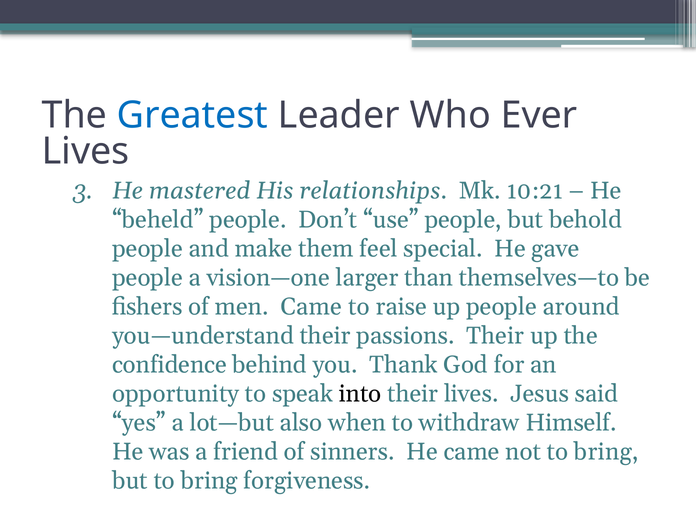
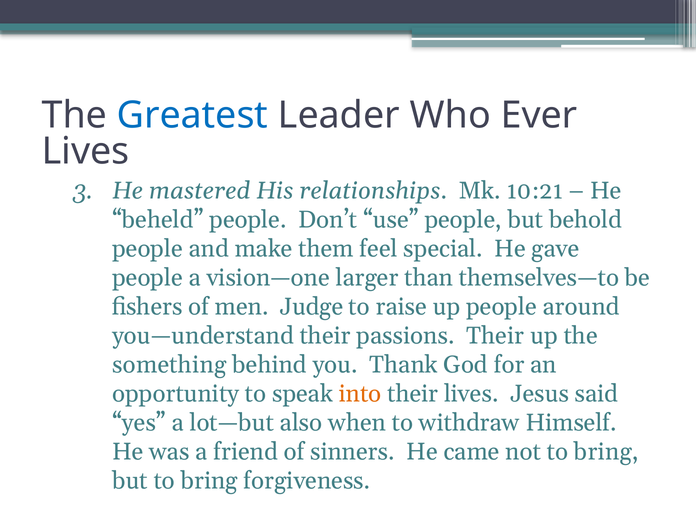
men Came: Came -> Judge (312, 307)
confidence: confidence -> something (169, 365)
into colour: black -> orange (360, 394)
